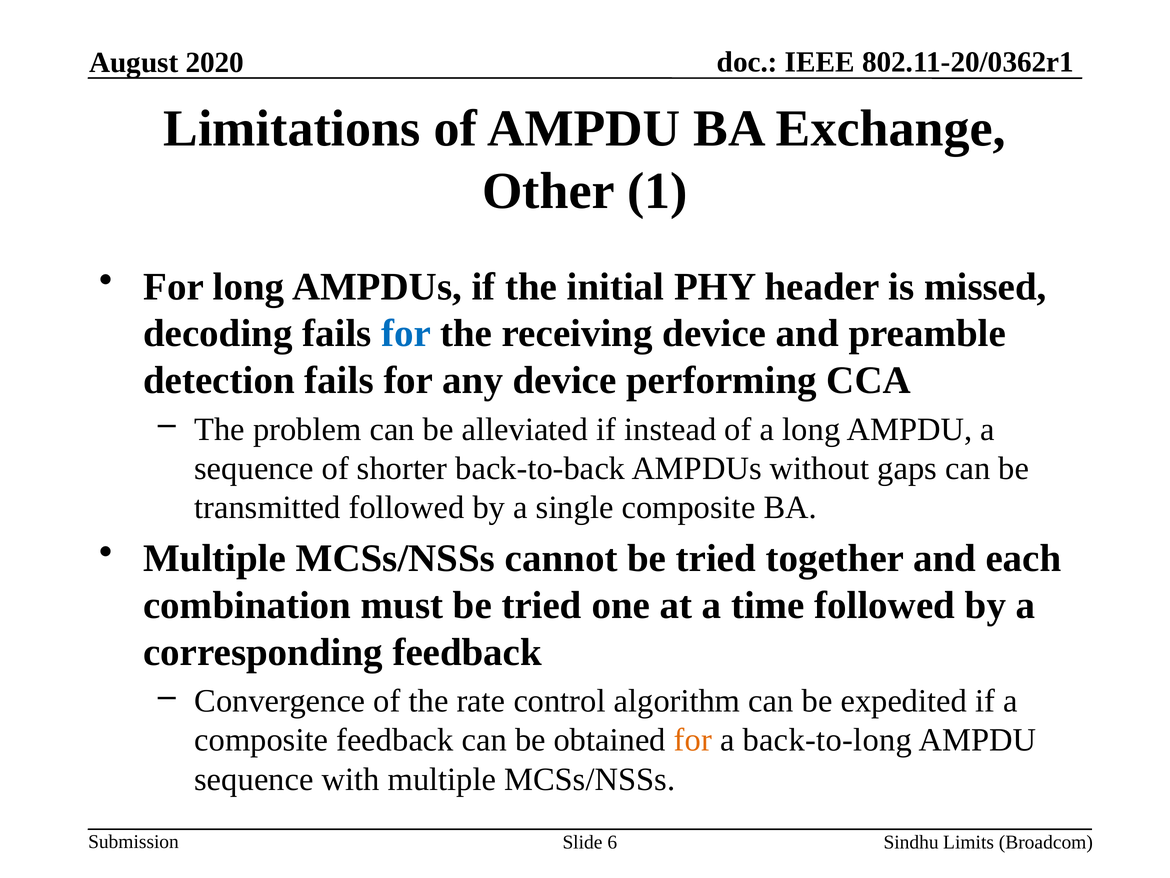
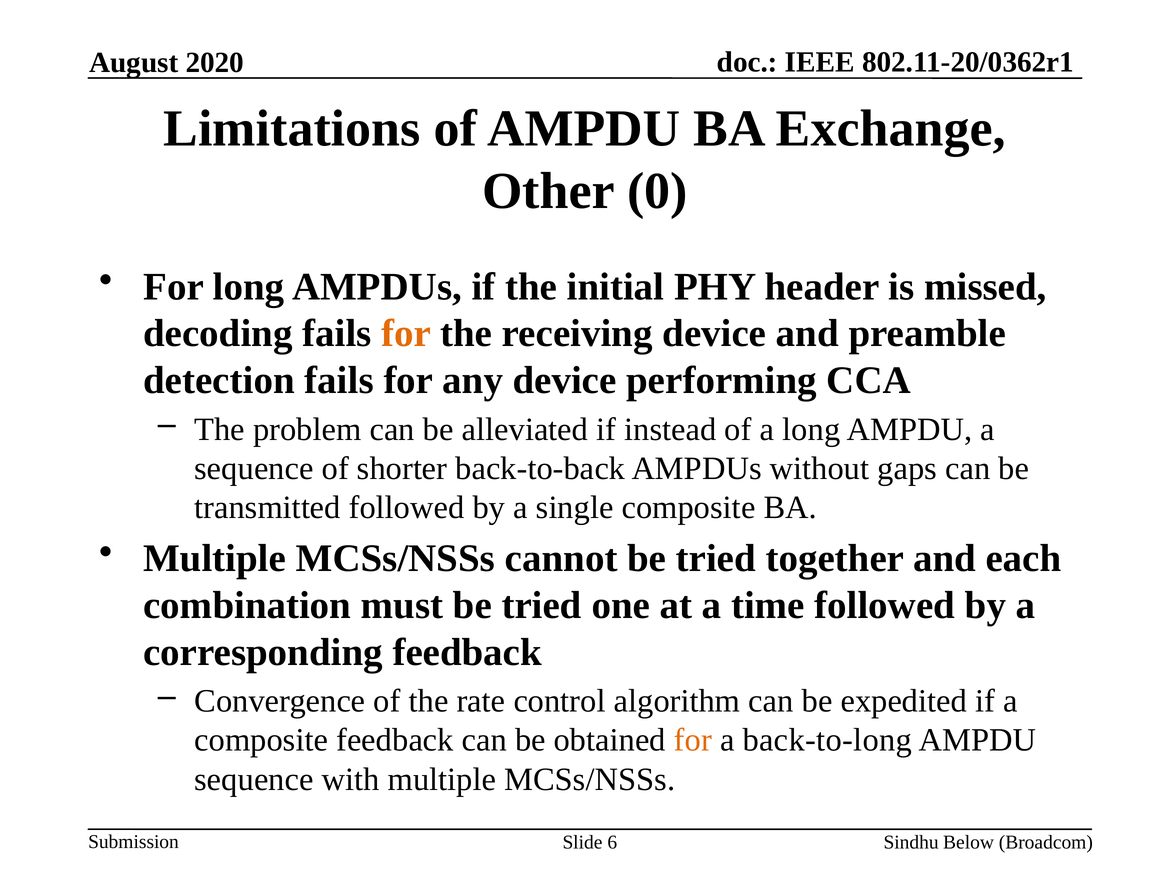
1: 1 -> 0 (657, 191)
for colour: blue -> orange (406, 333)
Limits: Limits -> Below (969, 842)
